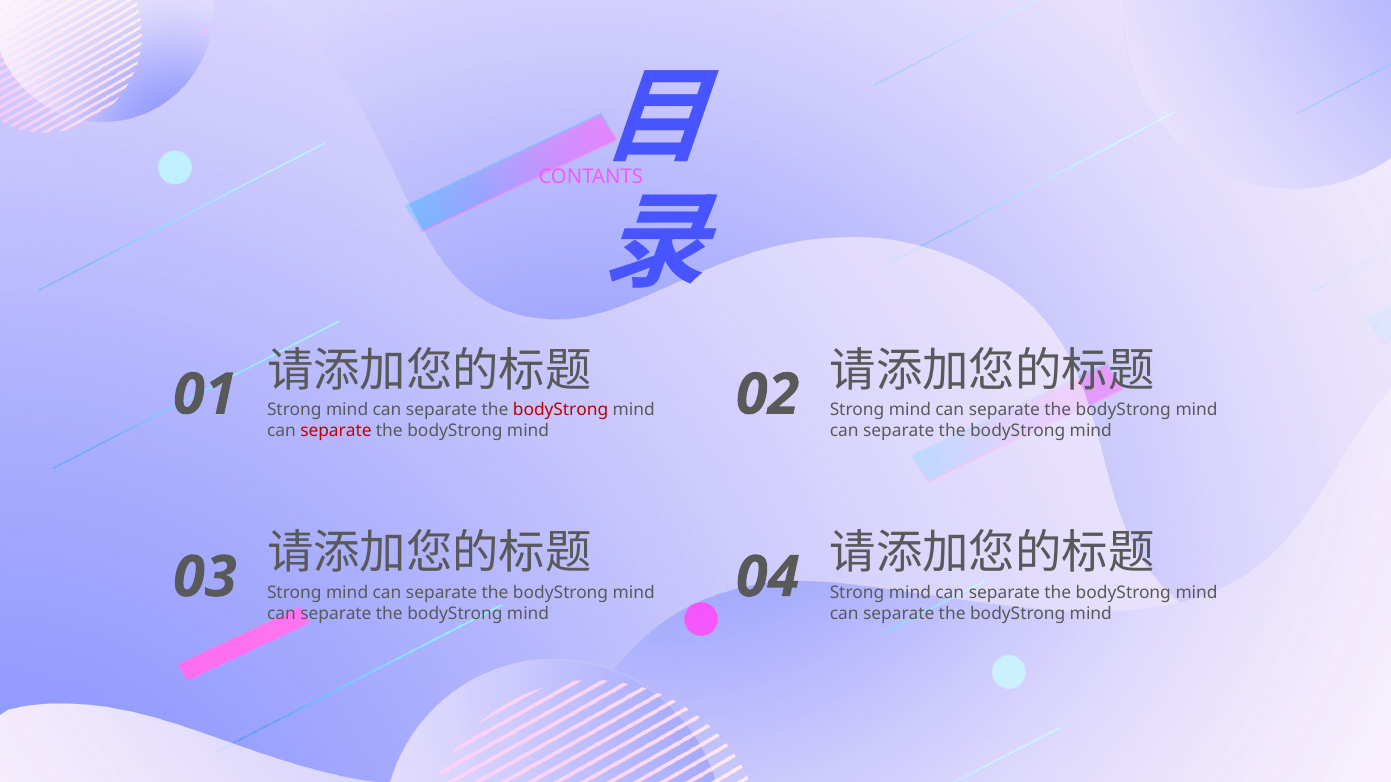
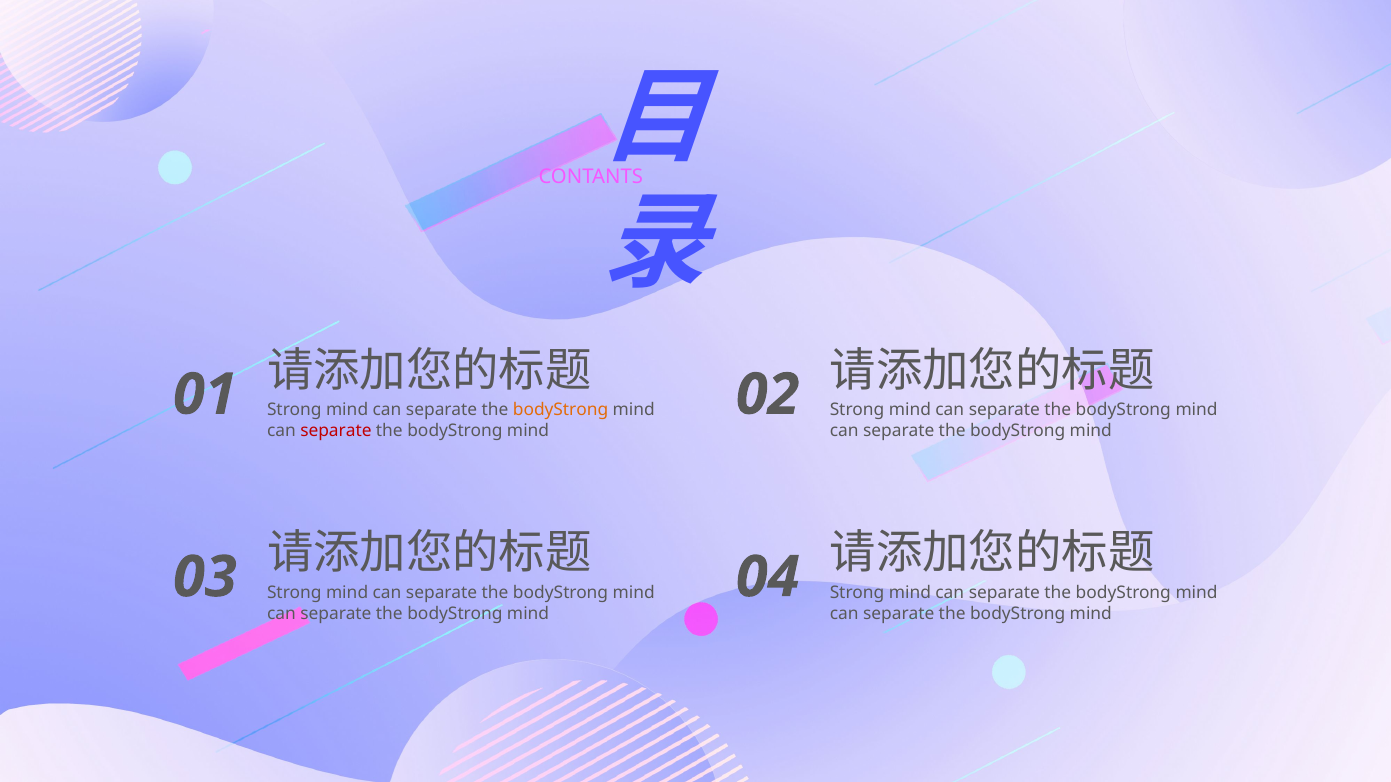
bodyStrong colour: red -> orange (561, 410)
